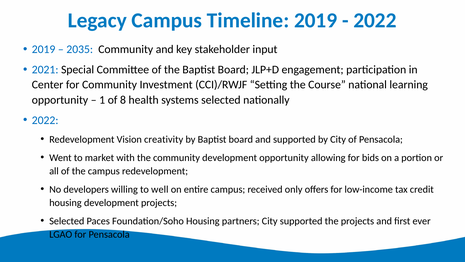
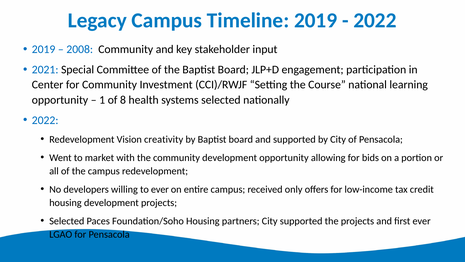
2035: 2035 -> 2008 (80, 49)
to well: well -> ever (160, 189)
